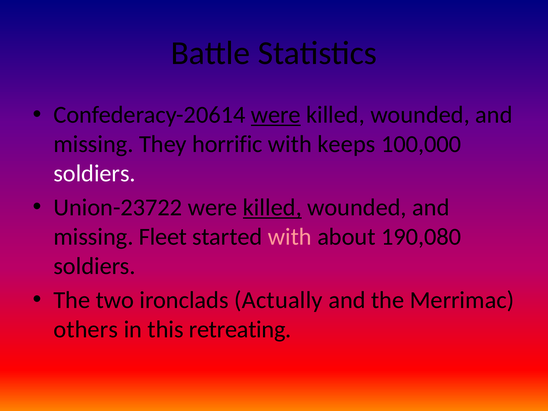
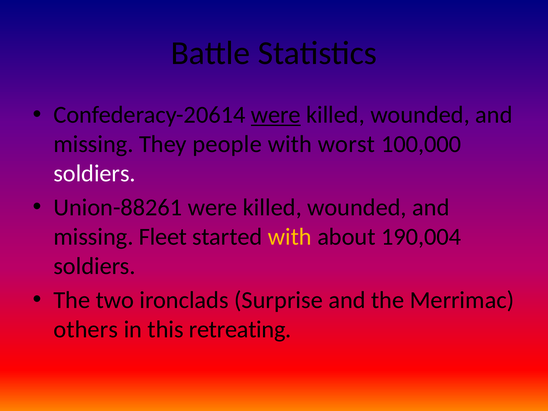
horrific: horrific -> people (227, 144)
keeps: keeps -> worst (346, 144)
Union-23722: Union-23722 -> Union-88261 (118, 208)
killed underline: present -> none (272, 208)
with colour: pink -> yellow (290, 237)
190,080: 190,080 -> 190,004 (421, 237)
Actually: Actually -> Surprise (279, 300)
